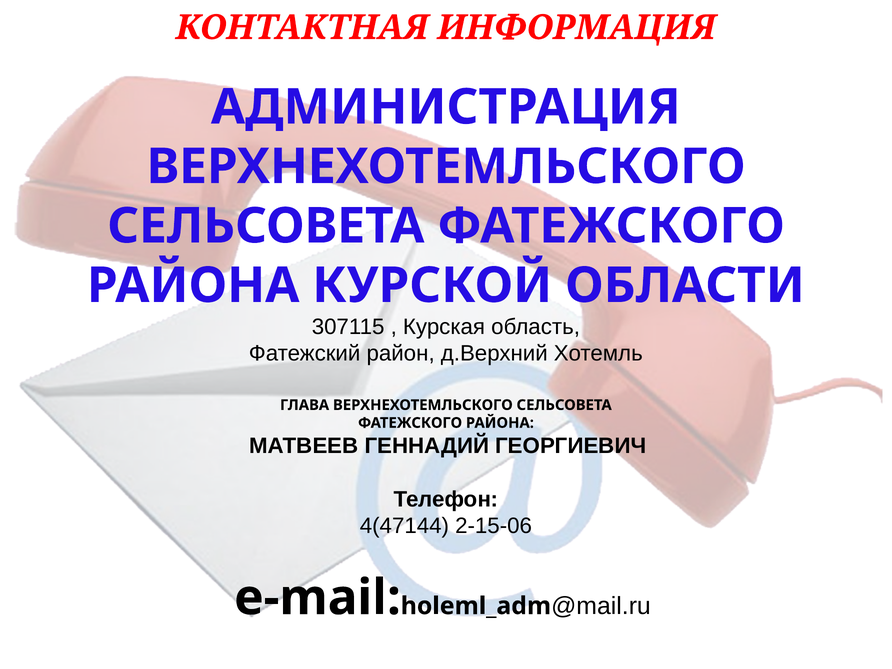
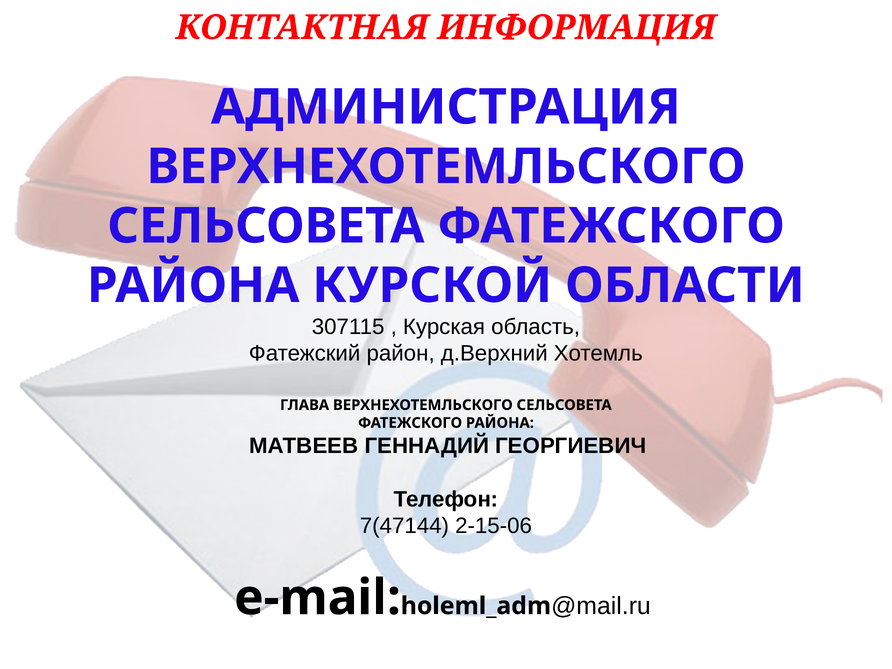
4(47144: 4(47144 -> 7(47144 (404, 526)
